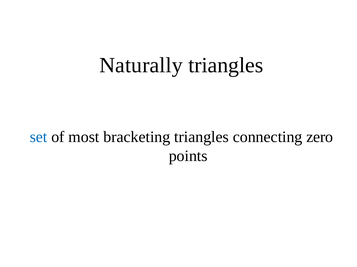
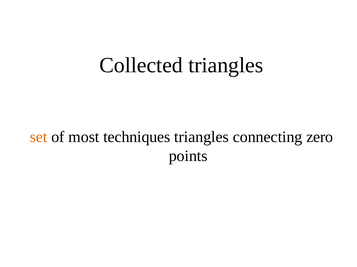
Naturally: Naturally -> Collected (141, 65)
set colour: blue -> orange (39, 137)
bracketing: bracketing -> techniques (137, 137)
